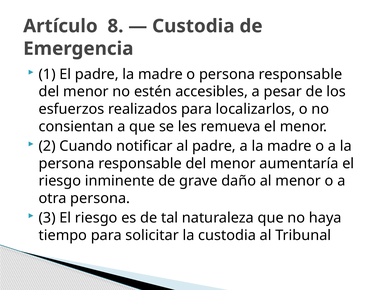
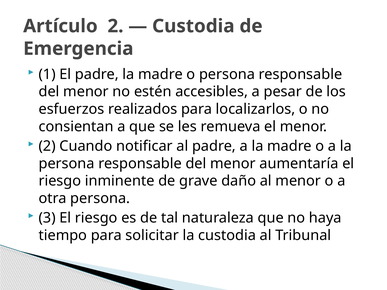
Artículo 8: 8 -> 2 (115, 26)
